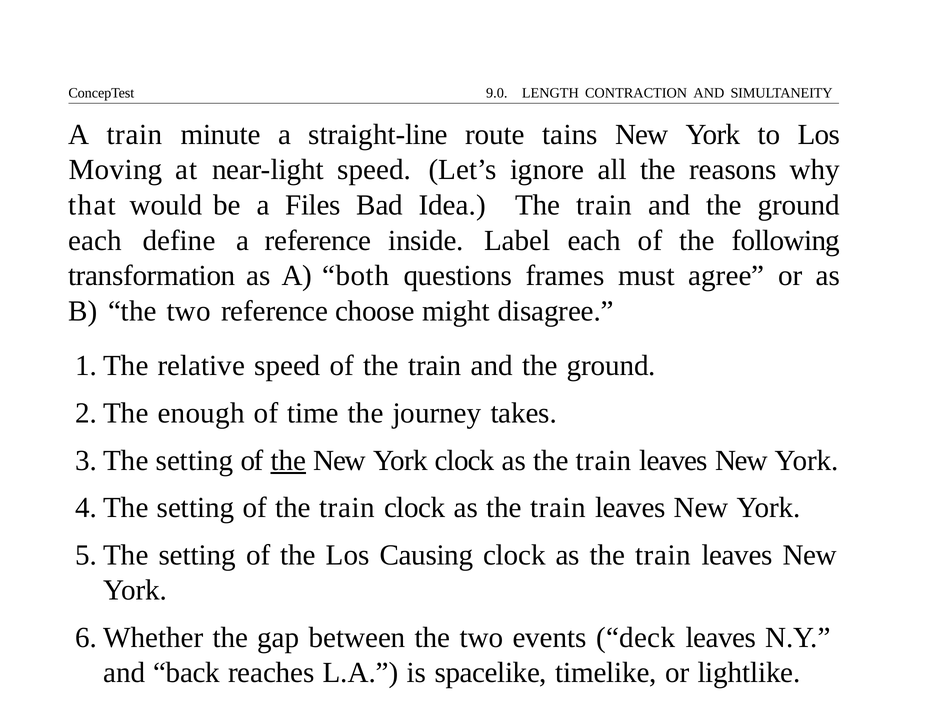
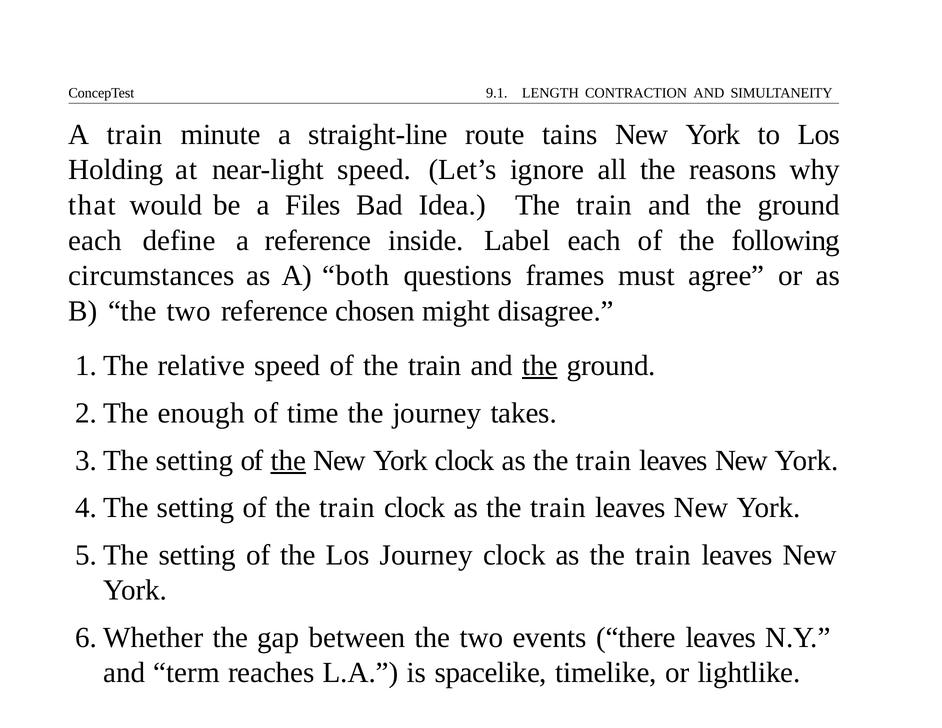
9.0: 9.0 -> 9.1 (497, 93)
Moving: Moving -> Holding (116, 170)
transformation: transformation -> circumstances (152, 276)
choose: choose -> chosen (375, 311)
the underline: none -> present (540, 366)
Los Causing: Causing -> Journey (426, 555)
deck: deck -> there (636, 637)
back: back -> term (187, 673)
